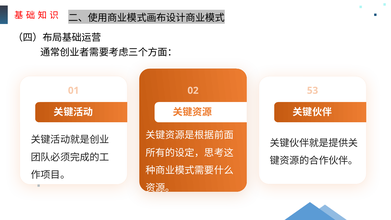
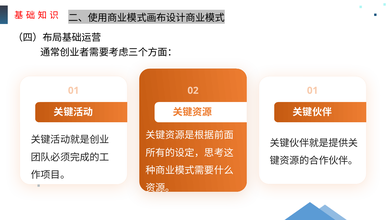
01 53: 53 -> 01 (313, 91)
